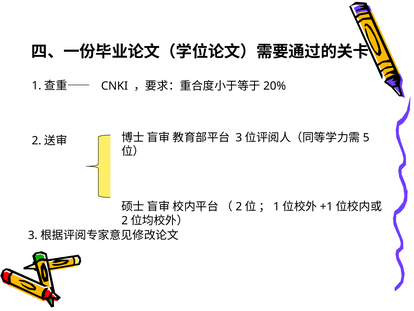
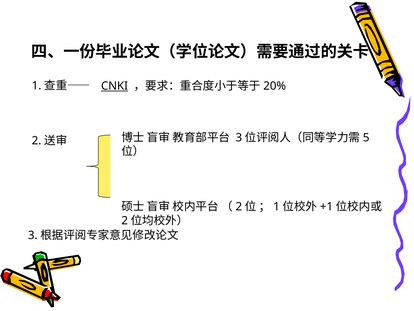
CNKI underline: none -> present (115, 86)
